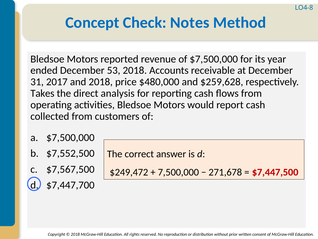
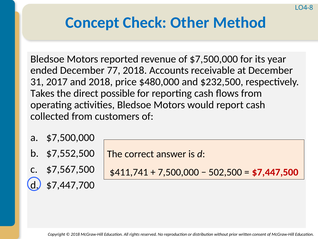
Notes: Notes -> Other (190, 22)
53: 53 -> 77 (114, 70)
$259,628: $259,628 -> $232,500 (222, 82)
analysis: analysis -> possible (118, 93)
$249,472: $249,472 -> $411,741 (129, 172)
271,678: 271,678 -> 502,500 (225, 172)
